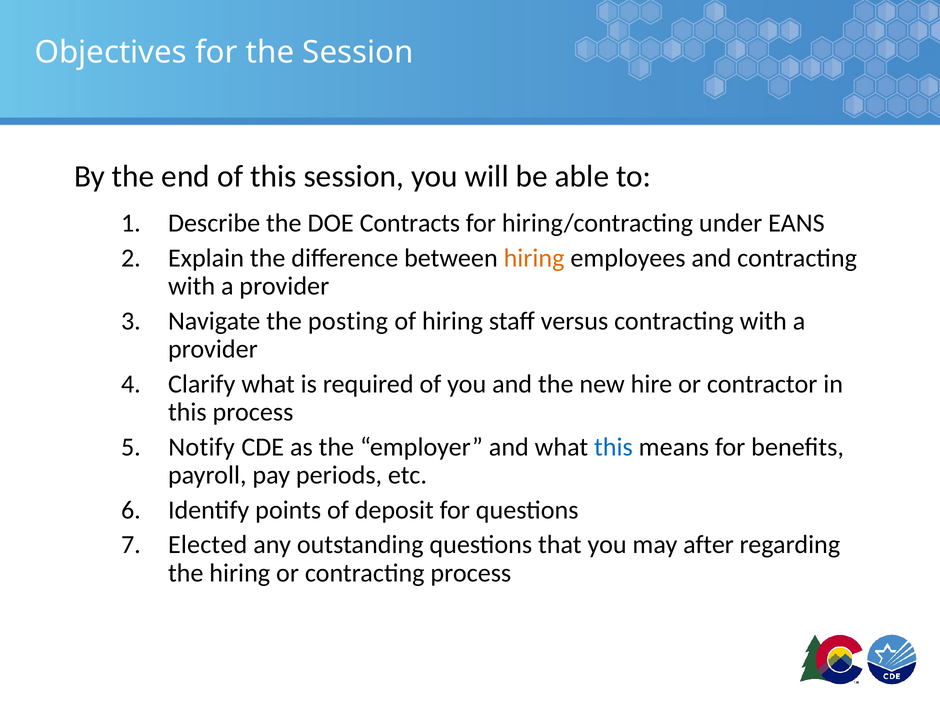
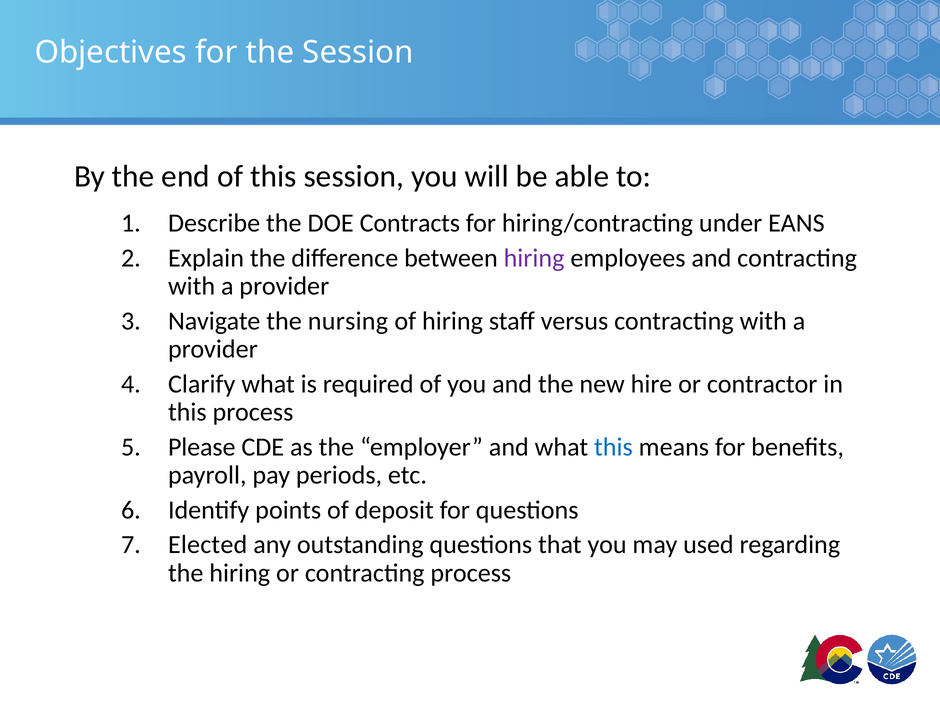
hiring colour: orange -> purple (534, 258)
posting: posting -> nursing (348, 321)
Notify: Notify -> Please (202, 447)
after: after -> used (708, 545)
